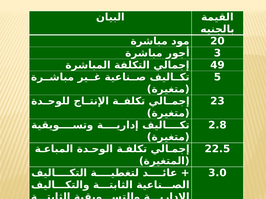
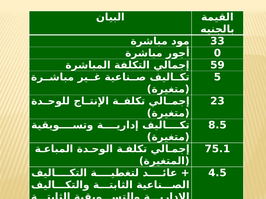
20: 20 -> 33 (217, 41)
3: 3 -> 0 (217, 53)
49: 49 -> 59 (217, 65)
2.8: 2.8 -> 8.5 (217, 125)
22.5: 22.5 -> 75.1 (217, 149)
3.0: 3.0 -> 4.5 (217, 173)
